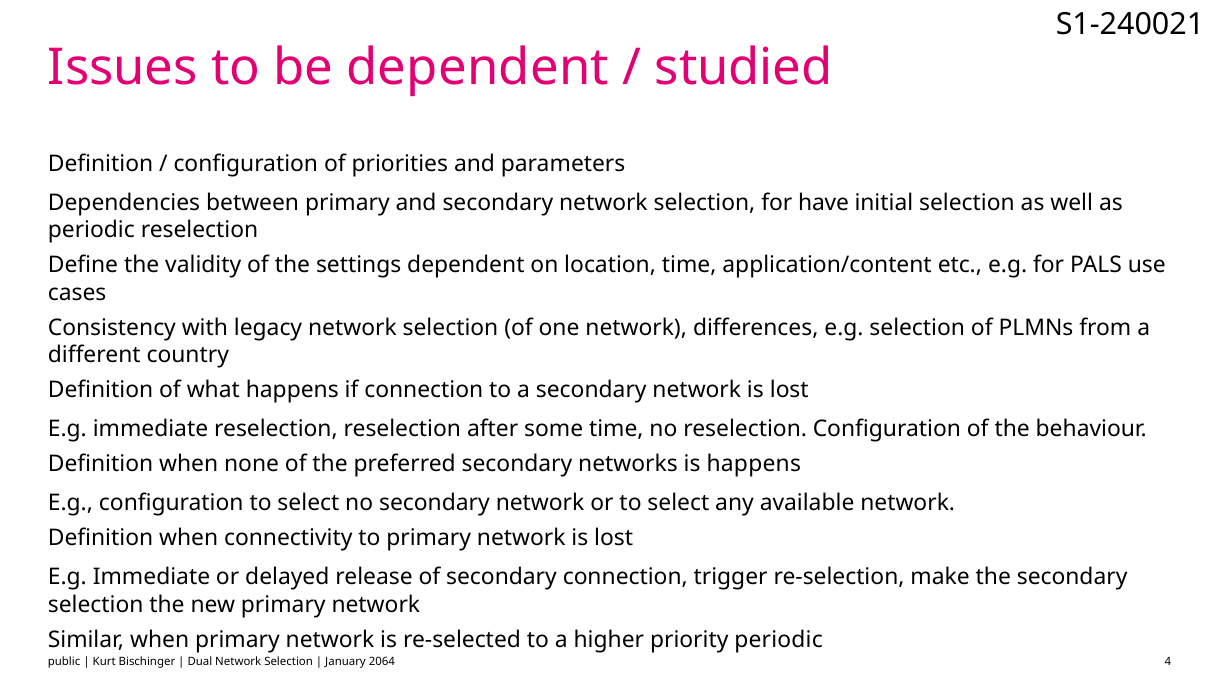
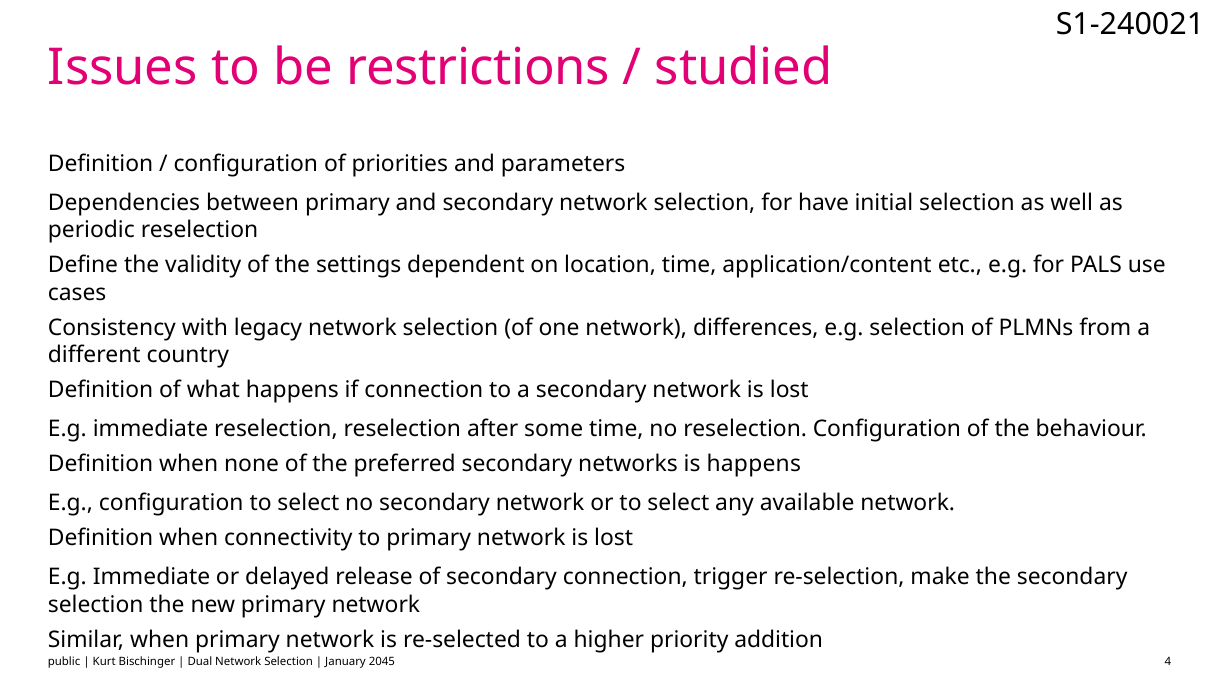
be dependent: dependent -> restrictions (478, 68)
priority periodic: periodic -> addition (779, 639)
2064: 2064 -> 2045 (382, 662)
